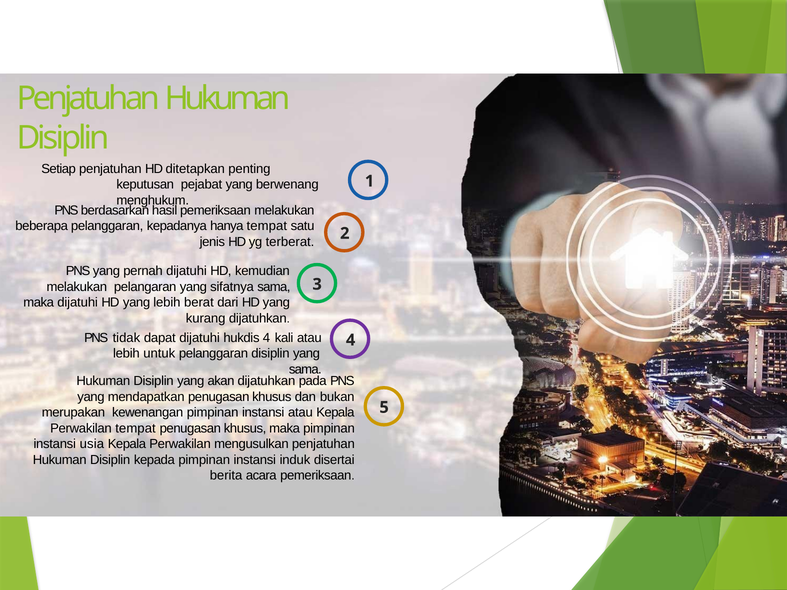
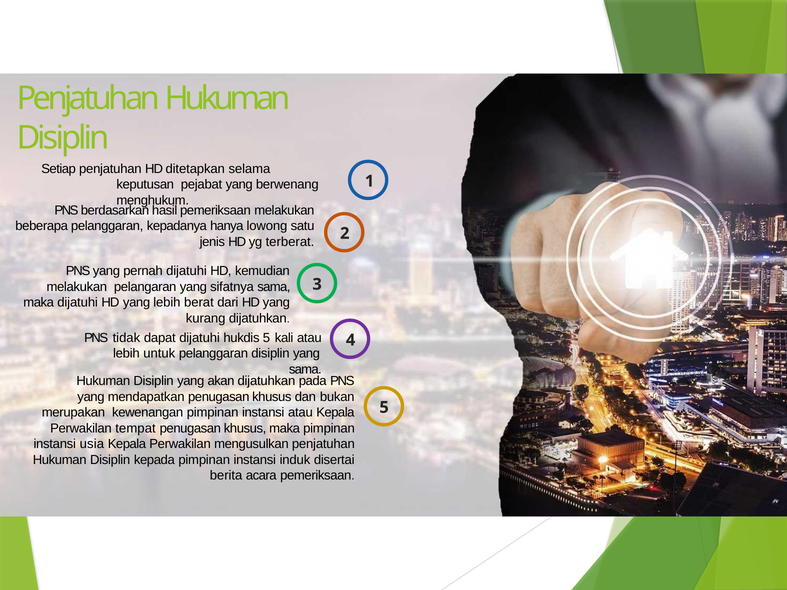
penting: penting -> selama (249, 169)
hanya tempat: tempat -> lowong (267, 226)
hukdis 4: 4 -> 5 (266, 338)
